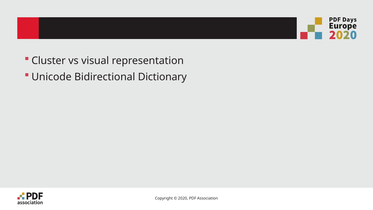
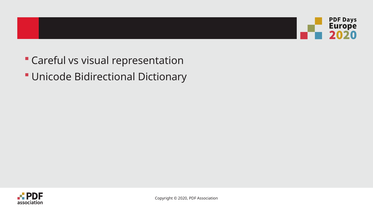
Cluster: Cluster -> Careful (49, 61)
